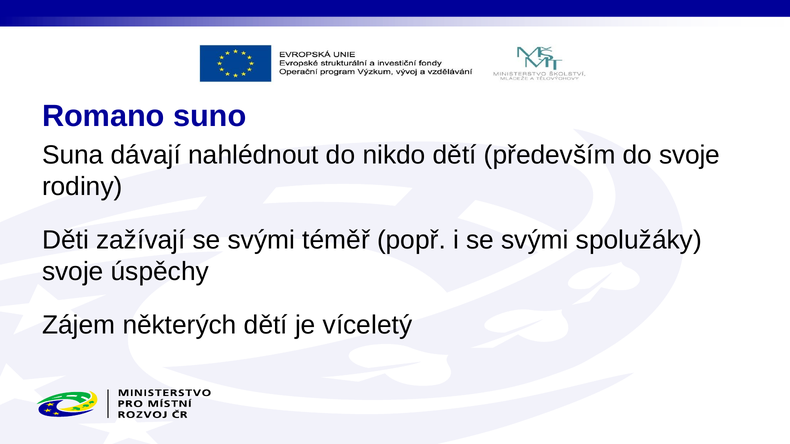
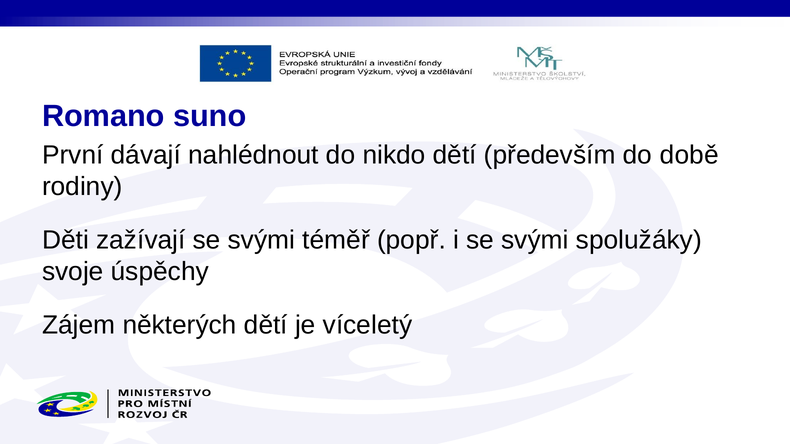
Suna: Suna -> První (73, 155)
do svoje: svoje -> době (689, 155)
